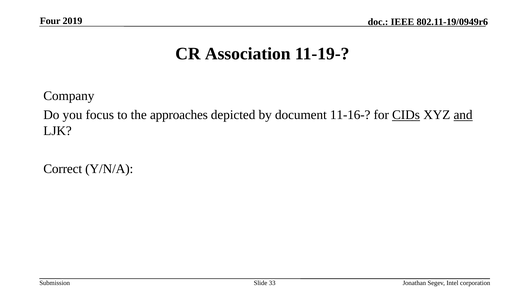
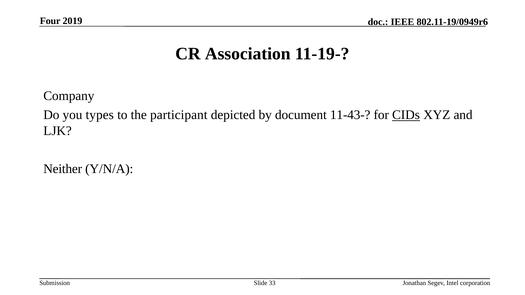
focus: focus -> types (100, 115)
approaches: approaches -> participant (179, 115)
11-16-: 11-16- -> 11-43- (350, 115)
and underline: present -> none (463, 115)
Correct: Correct -> Neither (63, 169)
